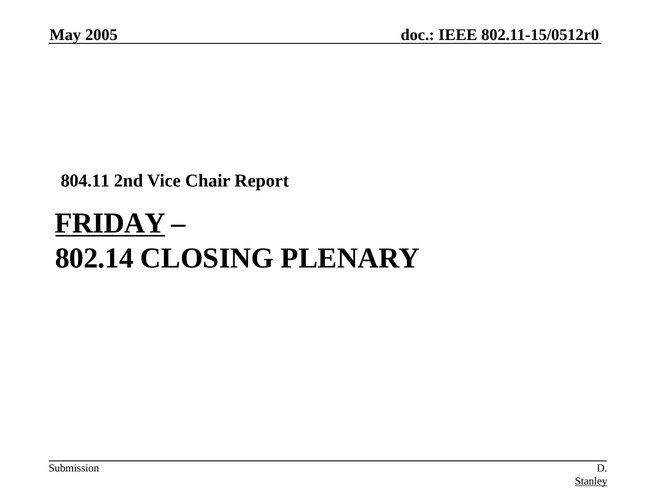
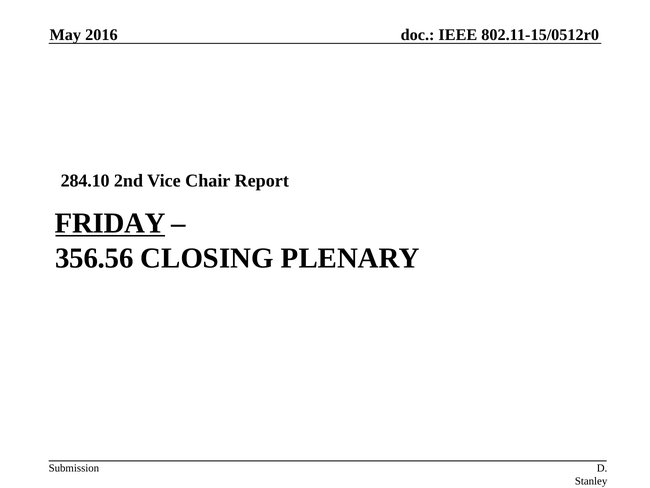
2005: 2005 -> 2016 (101, 35)
804.11: 804.11 -> 284.10 (85, 180)
802.14: 802.14 -> 356.56 (94, 258)
Stanley underline: present -> none (591, 481)
